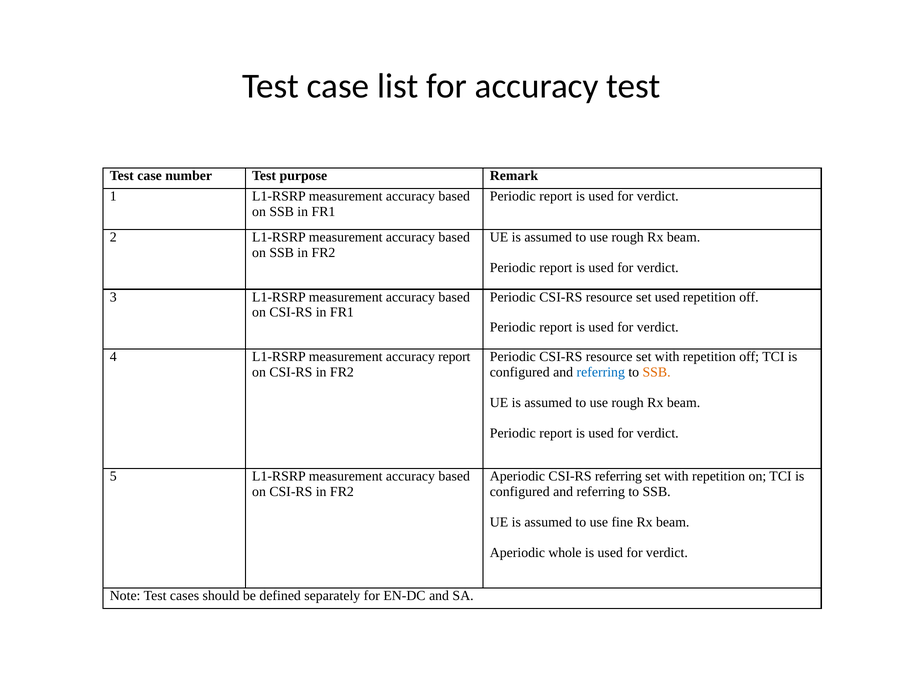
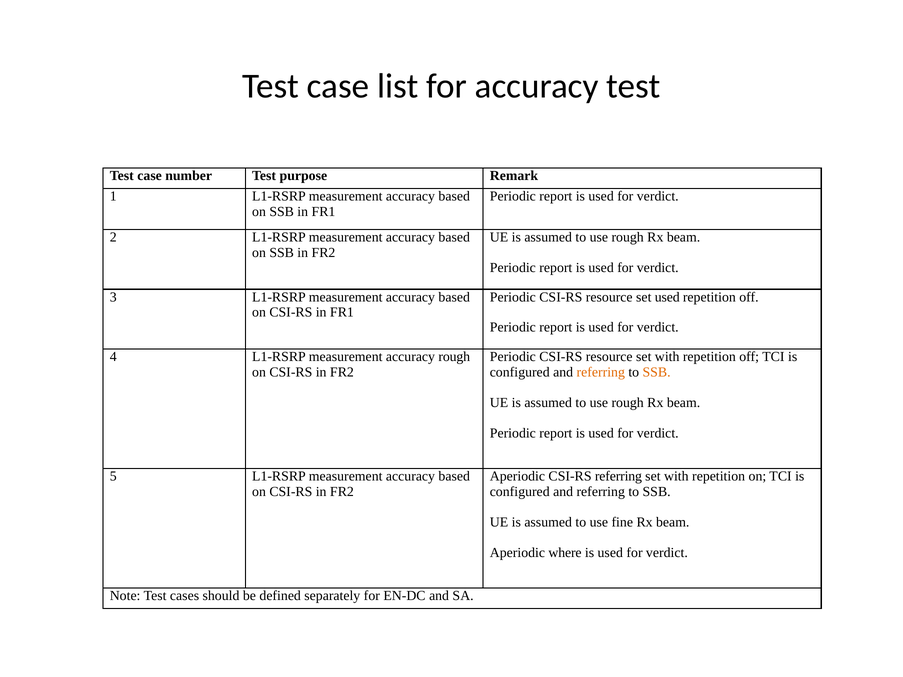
accuracy report: report -> rough (454, 357)
referring colour: blue -> orange (601, 372)
whole: whole -> where (565, 553)
